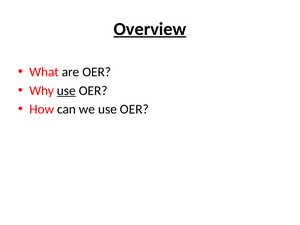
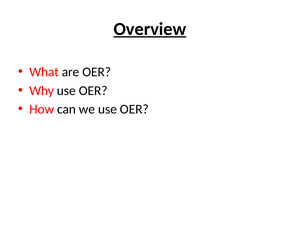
use underline: present -> none (66, 91)
